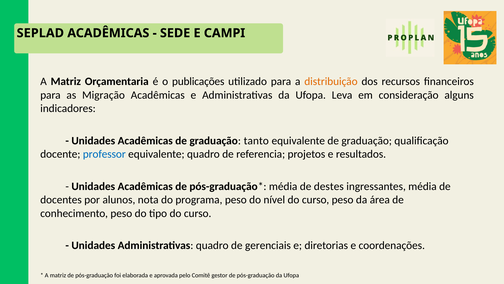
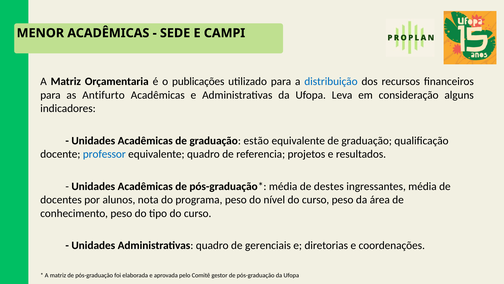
SEPLAD: SEPLAD -> MENOR (40, 33)
distribuição colour: orange -> blue (331, 81)
Migração: Migração -> Antifurto (103, 95)
tanto: tanto -> estão (256, 140)
